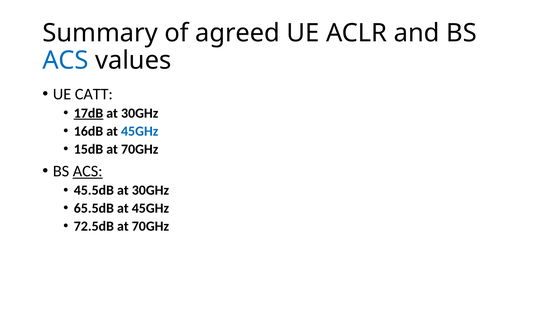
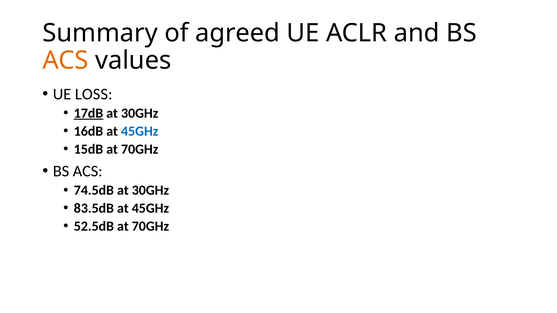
ACS colour: blue -> orange (66, 61)
CATT: CATT -> LOSS (94, 94)
ACS underline: present -> none (88, 171)
45.5dB: 45.5dB -> 74.5dB (94, 191)
65.5dB: 65.5dB -> 83.5dB (94, 208)
72.5dB: 72.5dB -> 52.5dB (94, 226)
